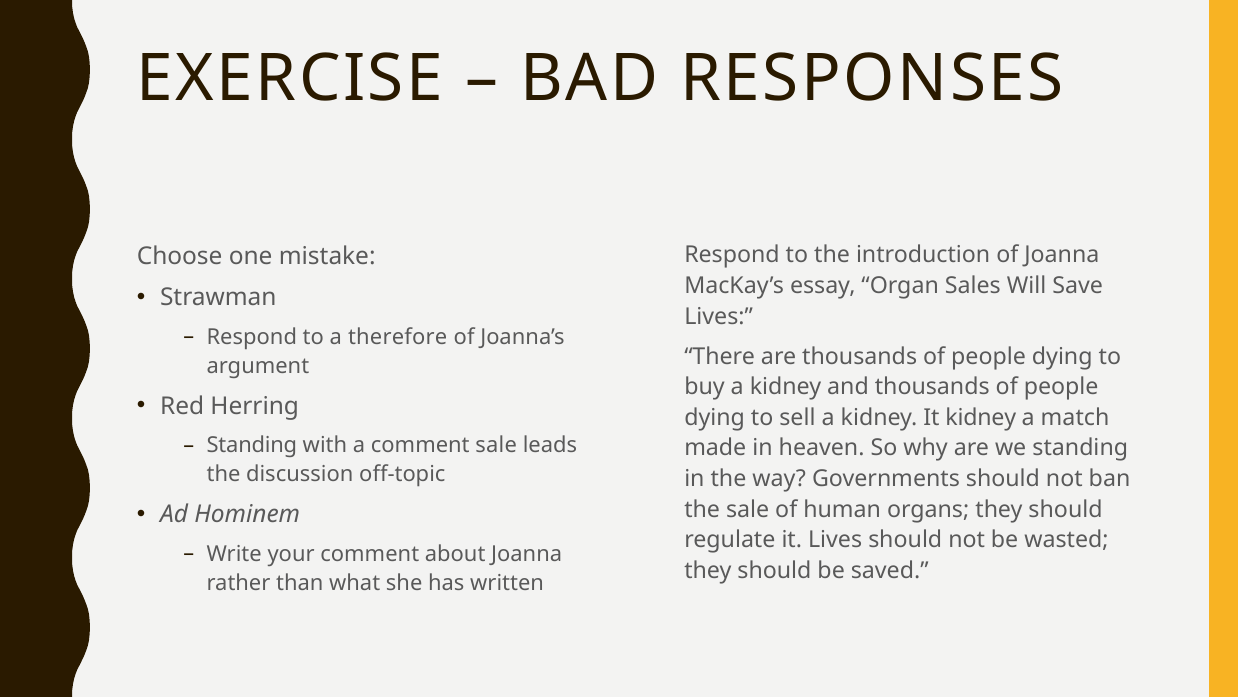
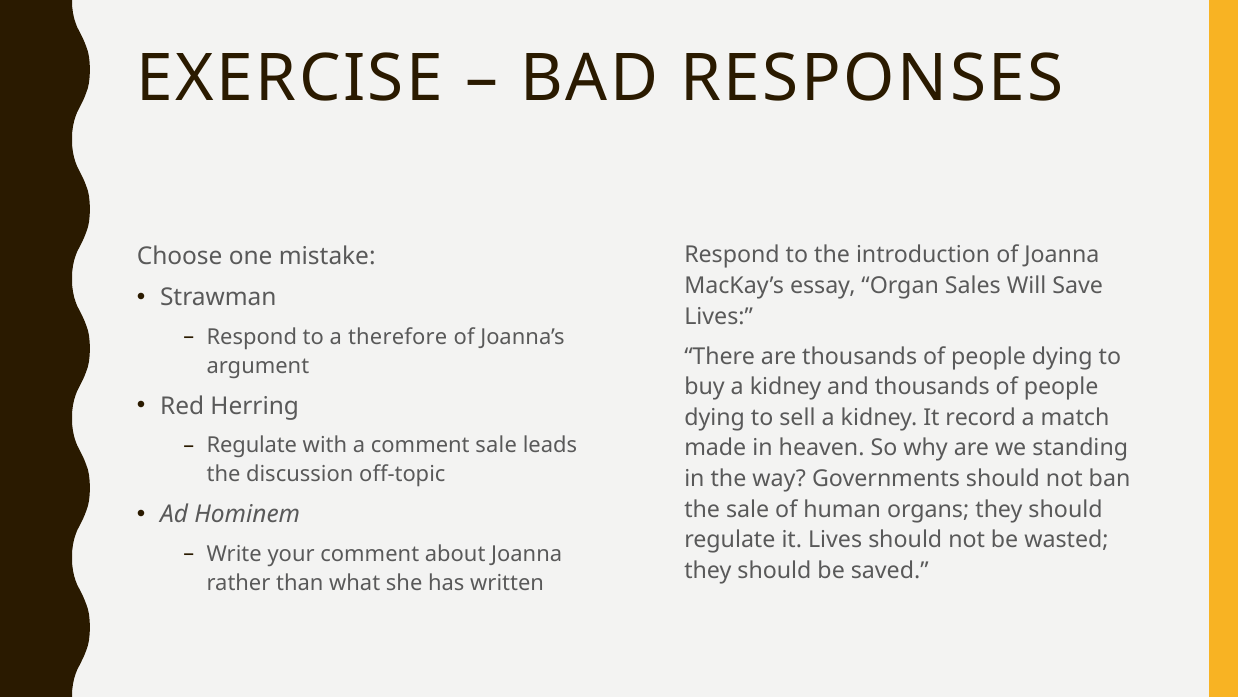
It kidney: kidney -> record (981, 417)
Standing: Standing -> Regulate (252, 445)
